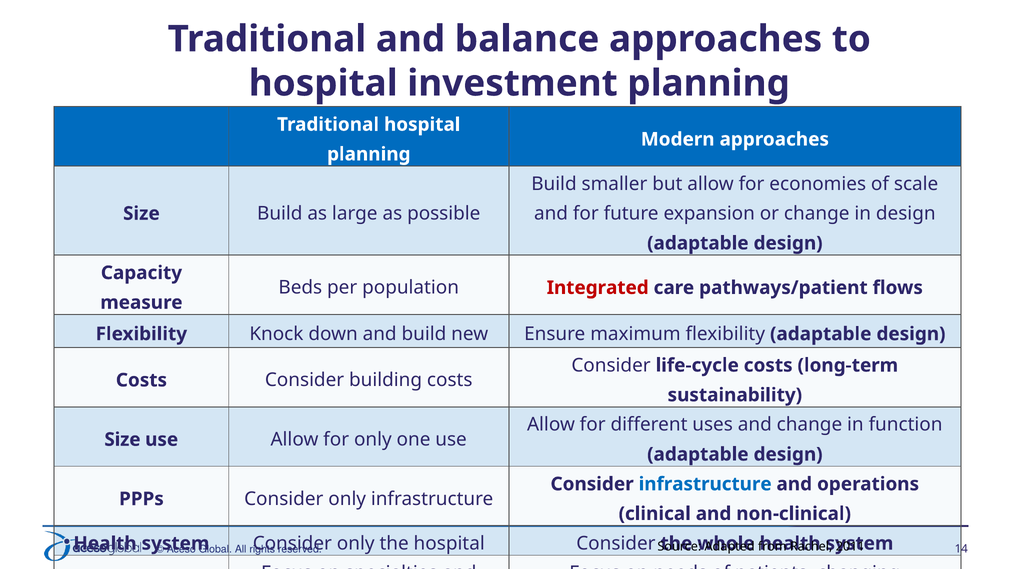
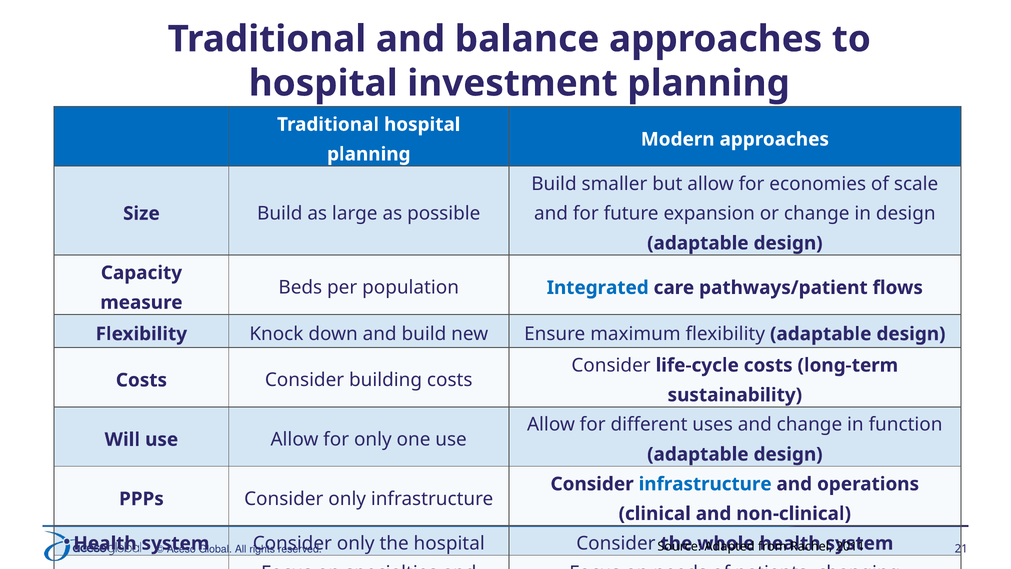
Integrated colour: red -> blue (598, 288)
Size: Size -> Will (122, 439)
14: 14 -> 21 (961, 549)
